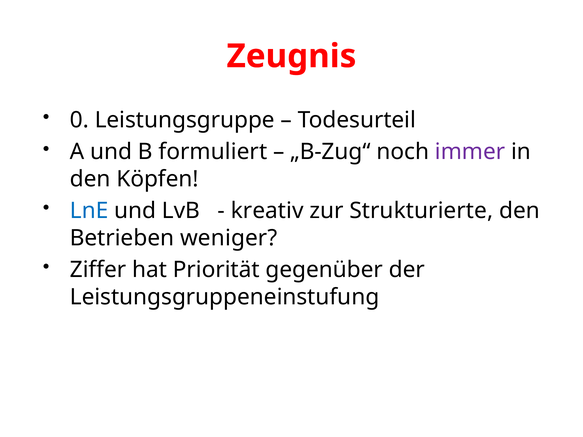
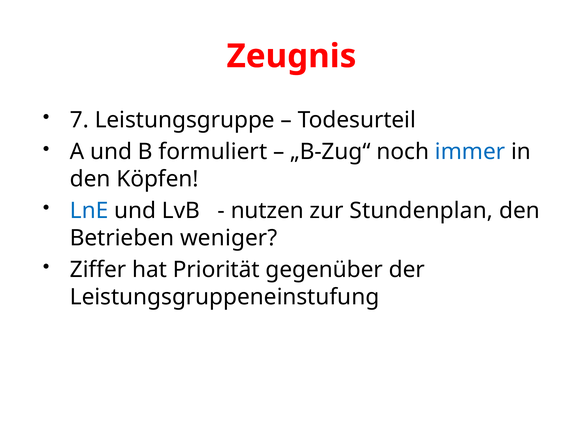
0: 0 -> 7 (79, 120)
immer colour: purple -> blue (470, 152)
kreativ: kreativ -> nutzen (267, 211)
Strukturierte: Strukturierte -> Stundenplan (421, 211)
